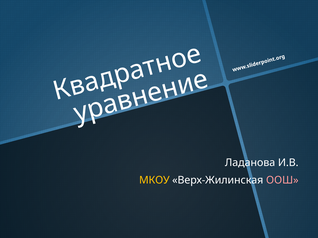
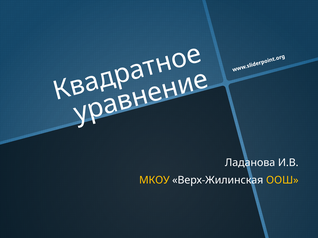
ООШ colour: pink -> yellow (282, 180)
